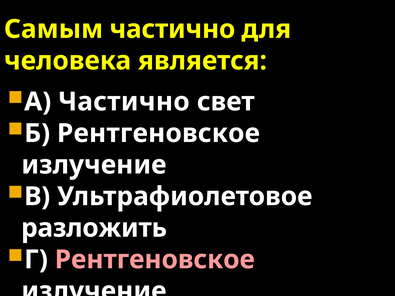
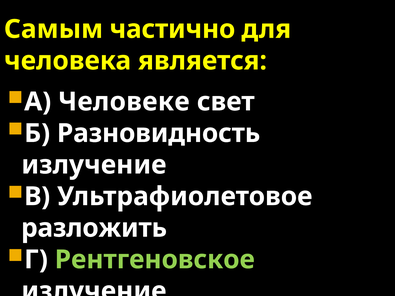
А Частично: Частично -> Человеке (124, 102)
Б Рентгеновское: Рентгеновское -> Разновидность (159, 133)
Рентгеновское colour: pink -> light green (155, 260)
